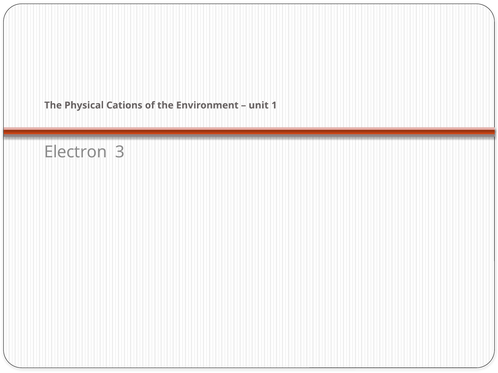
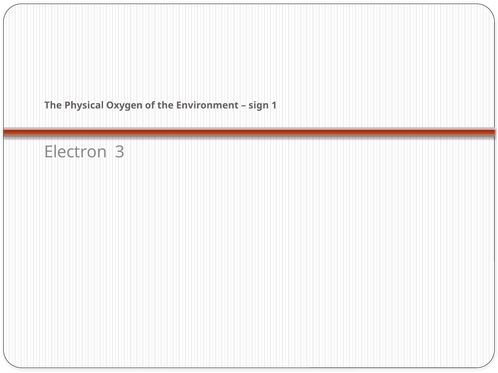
Cations: Cations -> Oxygen (124, 105)
unit: unit -> sign (259, 105)
